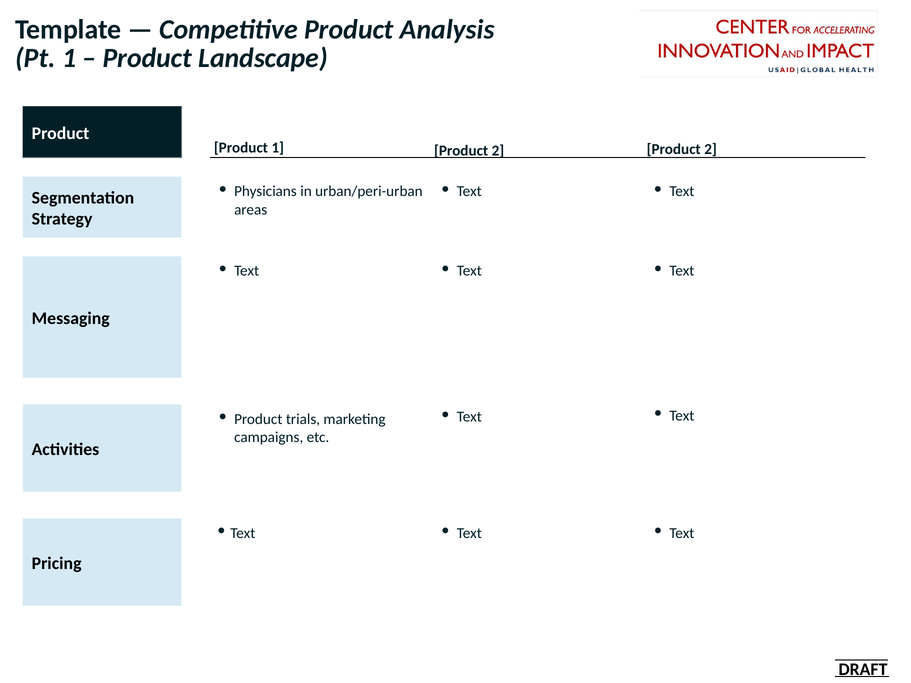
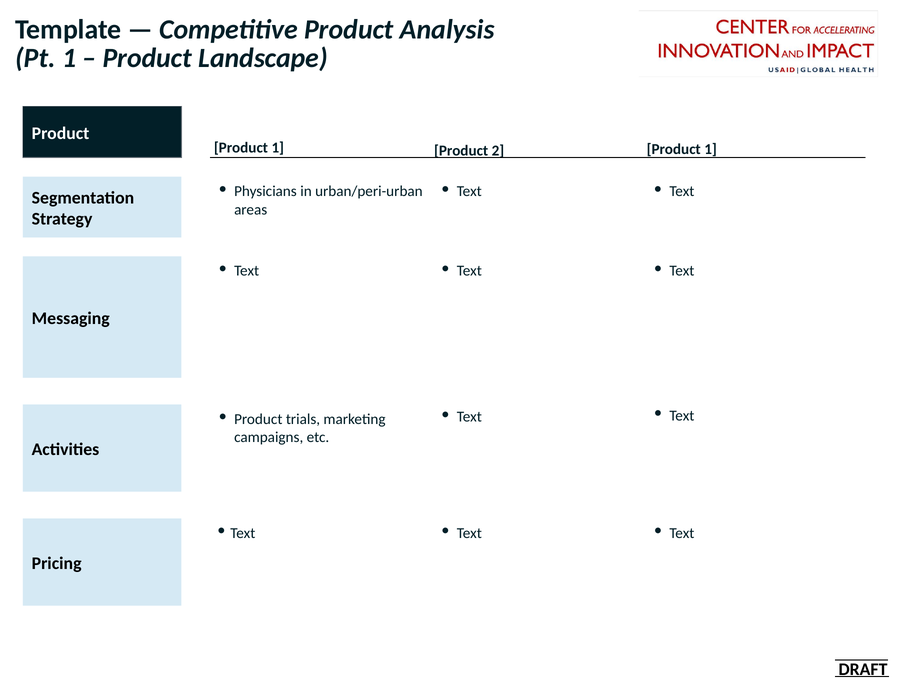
2: 2 -> 1 (711, 149)
